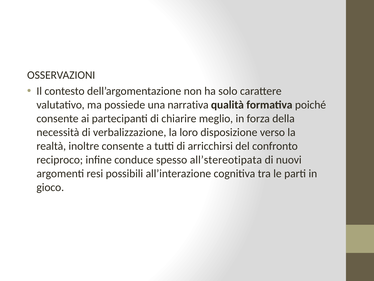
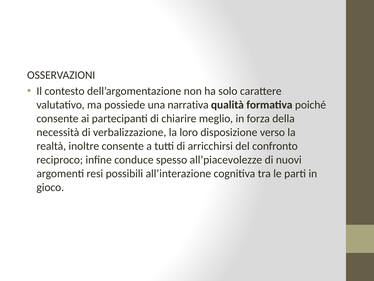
all’stereotipata: all’stereotipata -> all’piacevolezze (226, 160)
